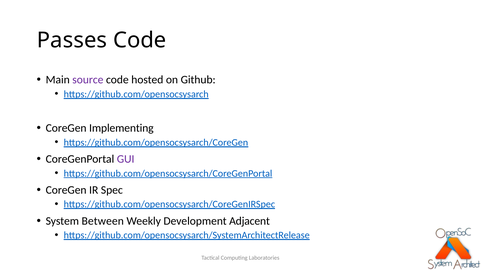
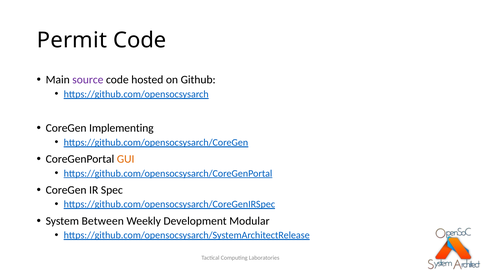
Passes: Passes -> Permit (72, 40)
GUI colour: purple -> orange (126, 159)
Adjacent: Adjacent -> Modular (249, 221)
